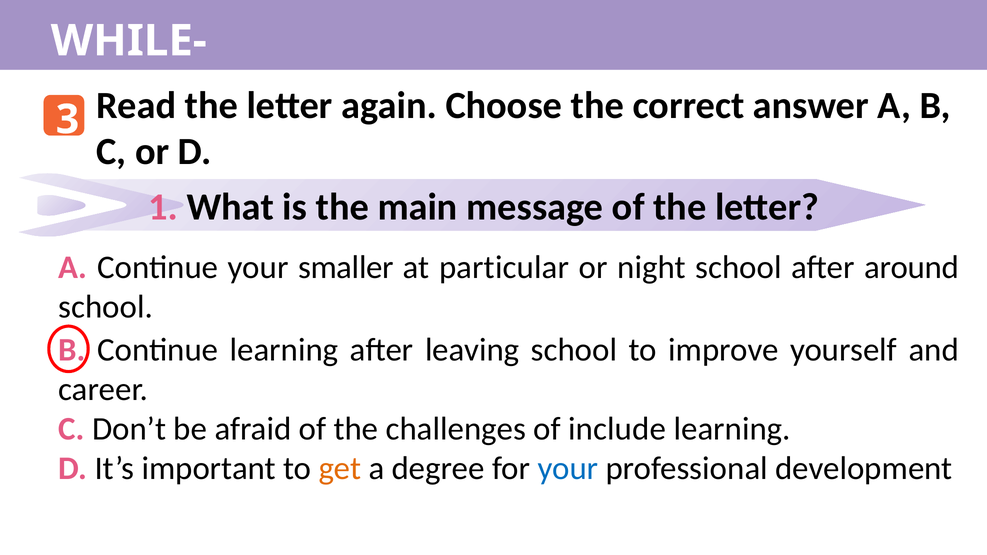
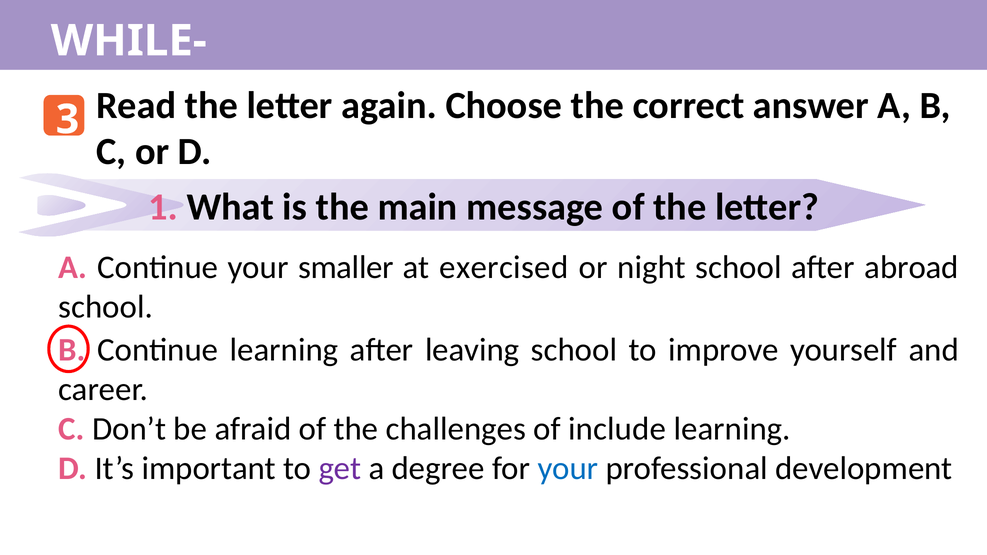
particular: particular -> exercised (504, 268)
around: around -> abroad (912, 268)
get colour: orange -> purple (340, 469)
